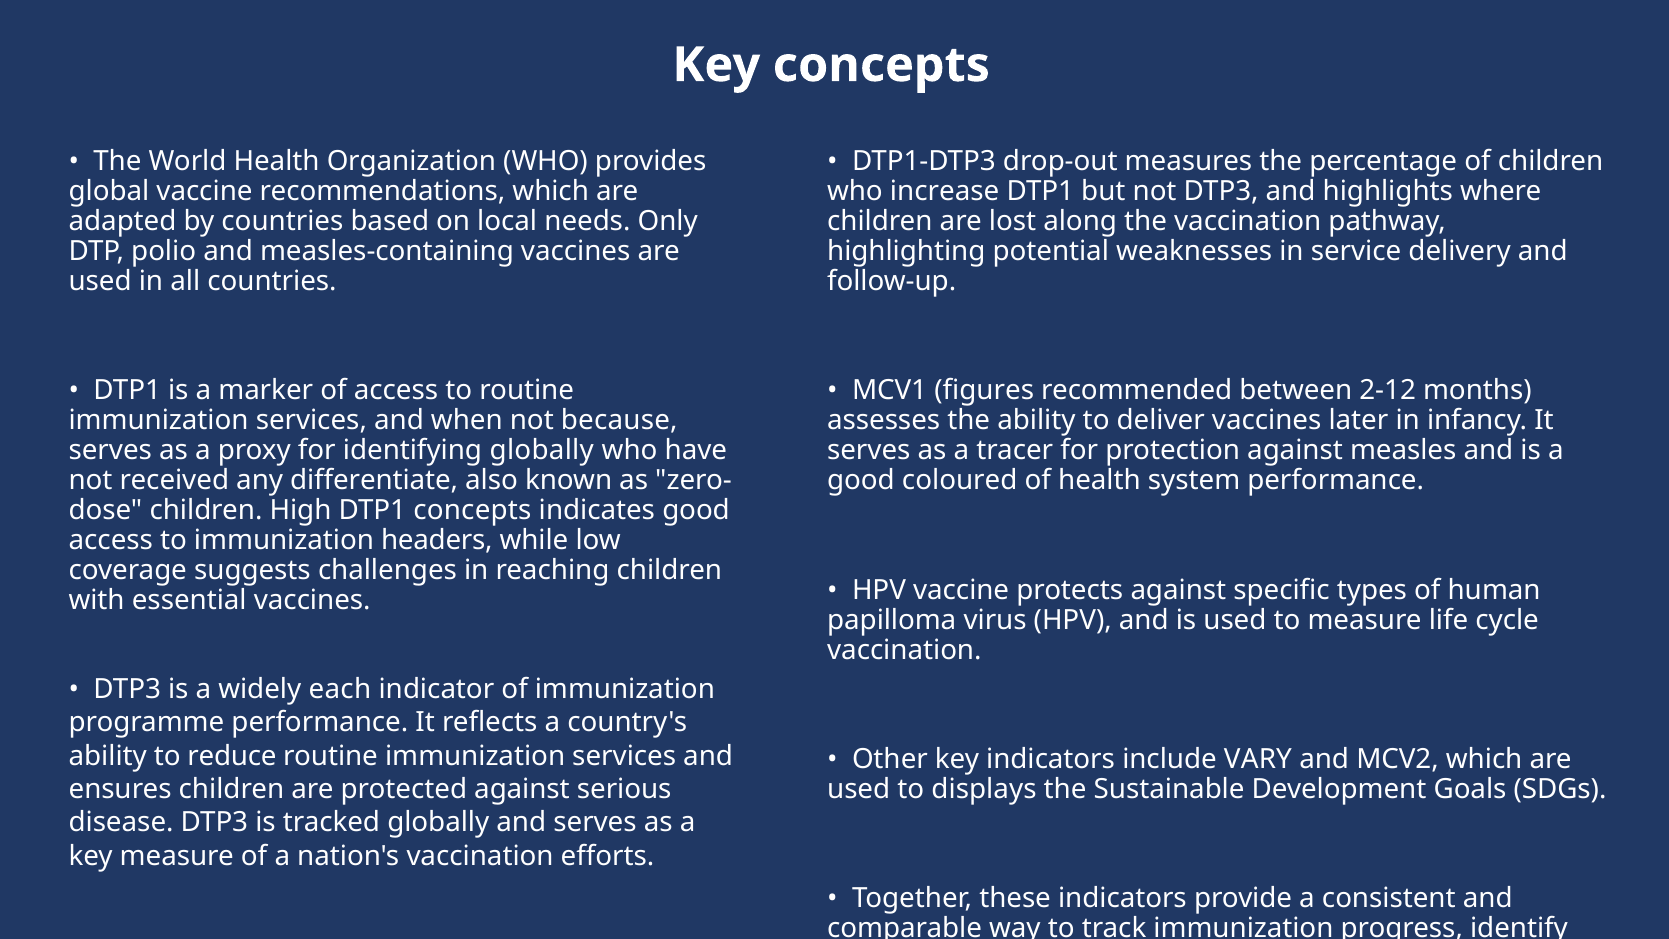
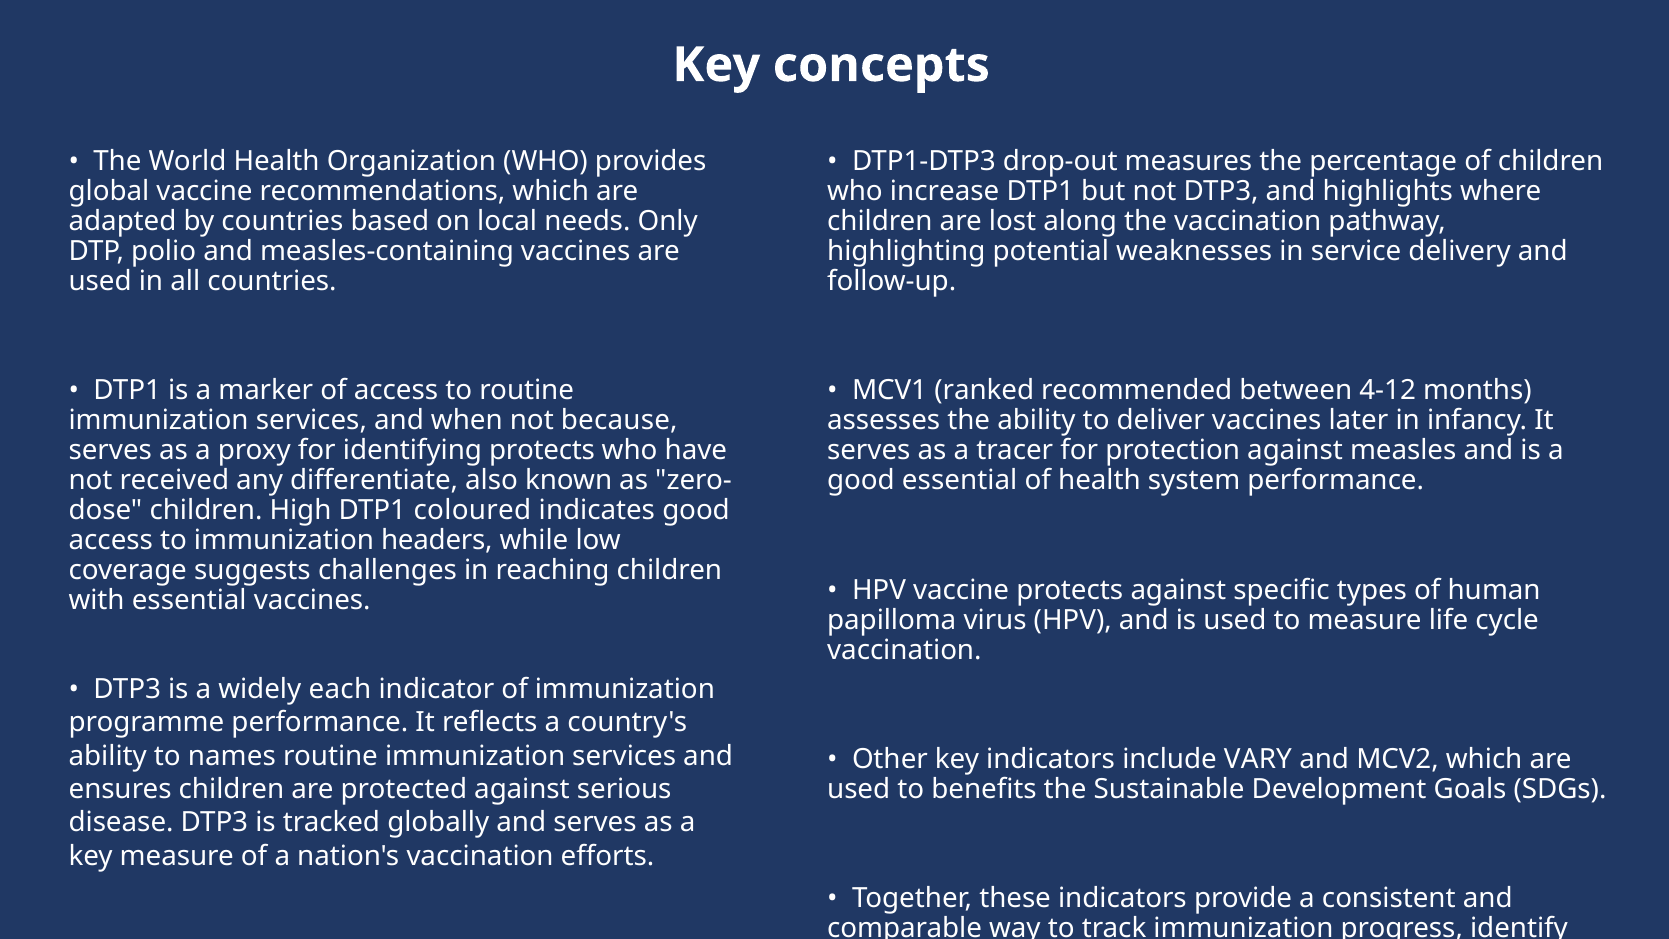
figures: figures -> ranked (984, 391)
2-12: 2-12 -> 4-12 (1388, 391)
identifying globally: globally -> protects (542, 451)
good coloured: coloured -> essential (960, 481)
DTP1 concepts: concepts -> coloured (472, 511)
reduce: reduce -> names (232, 756)
displays: displays -> benefits (984, 789)
